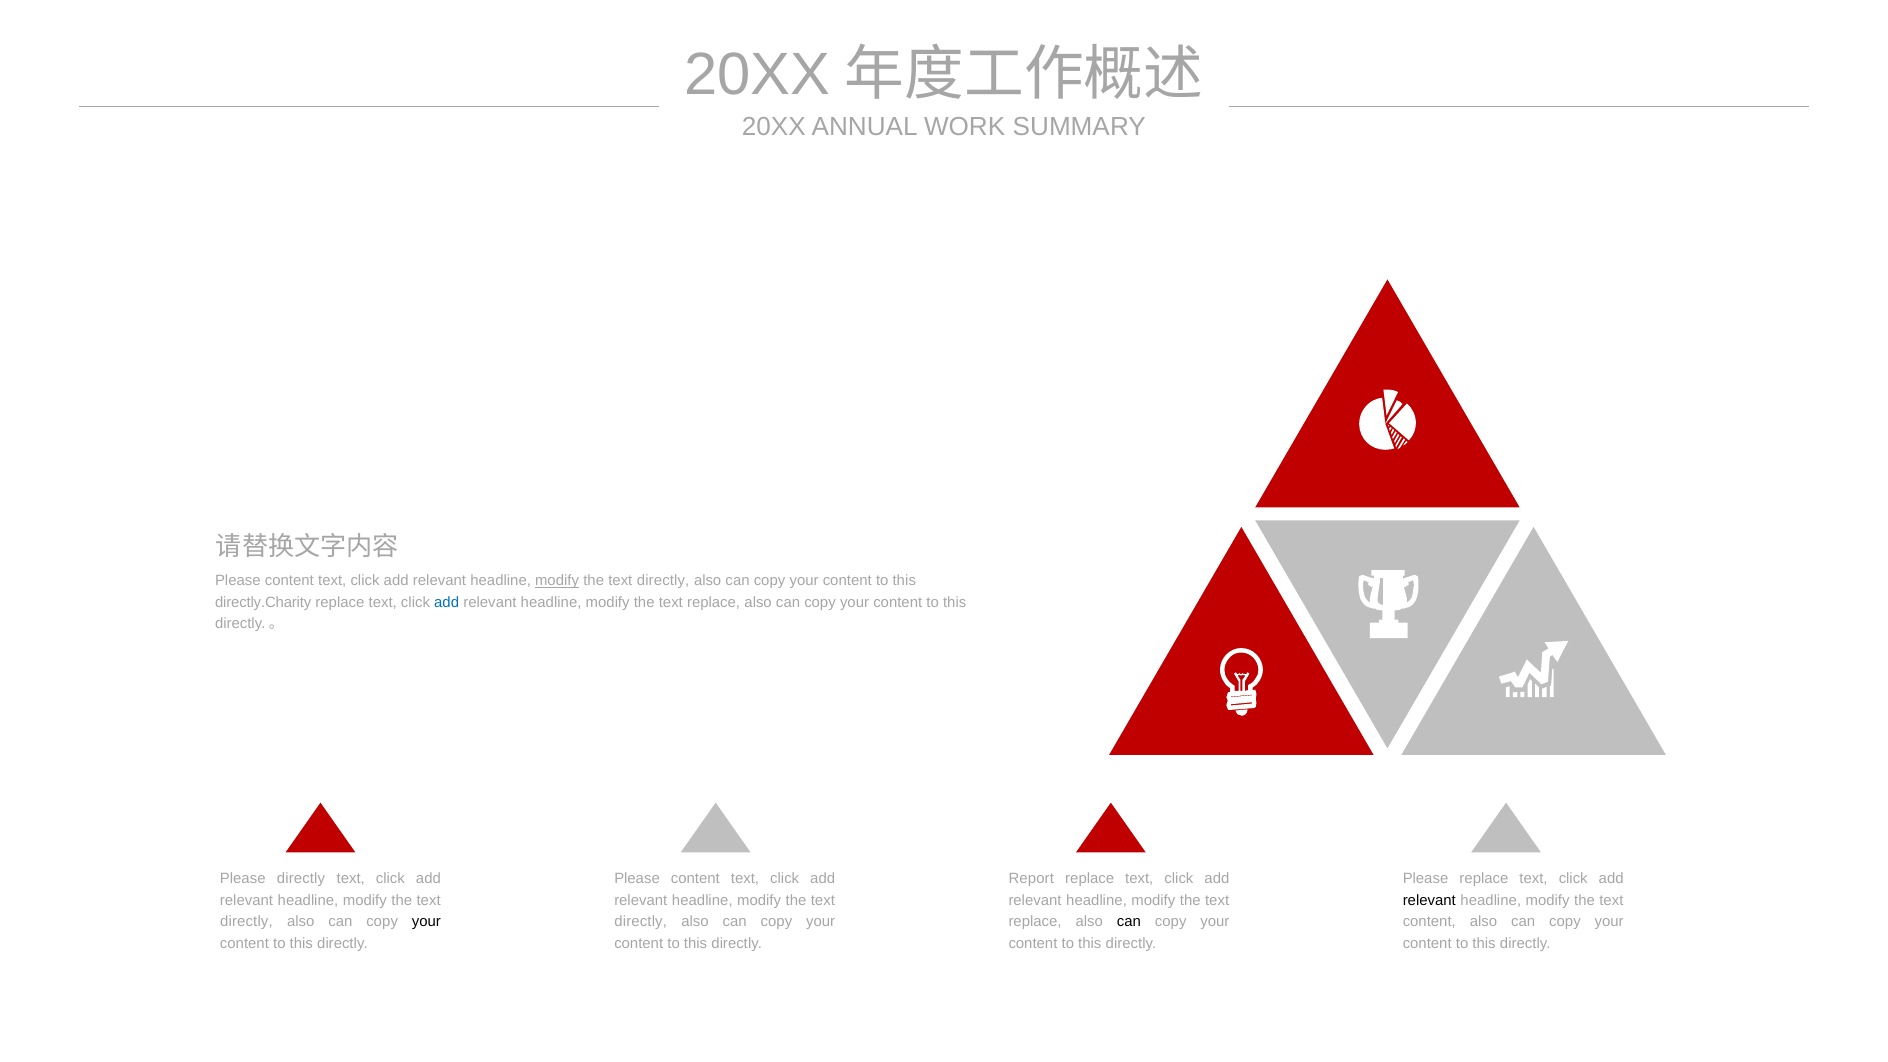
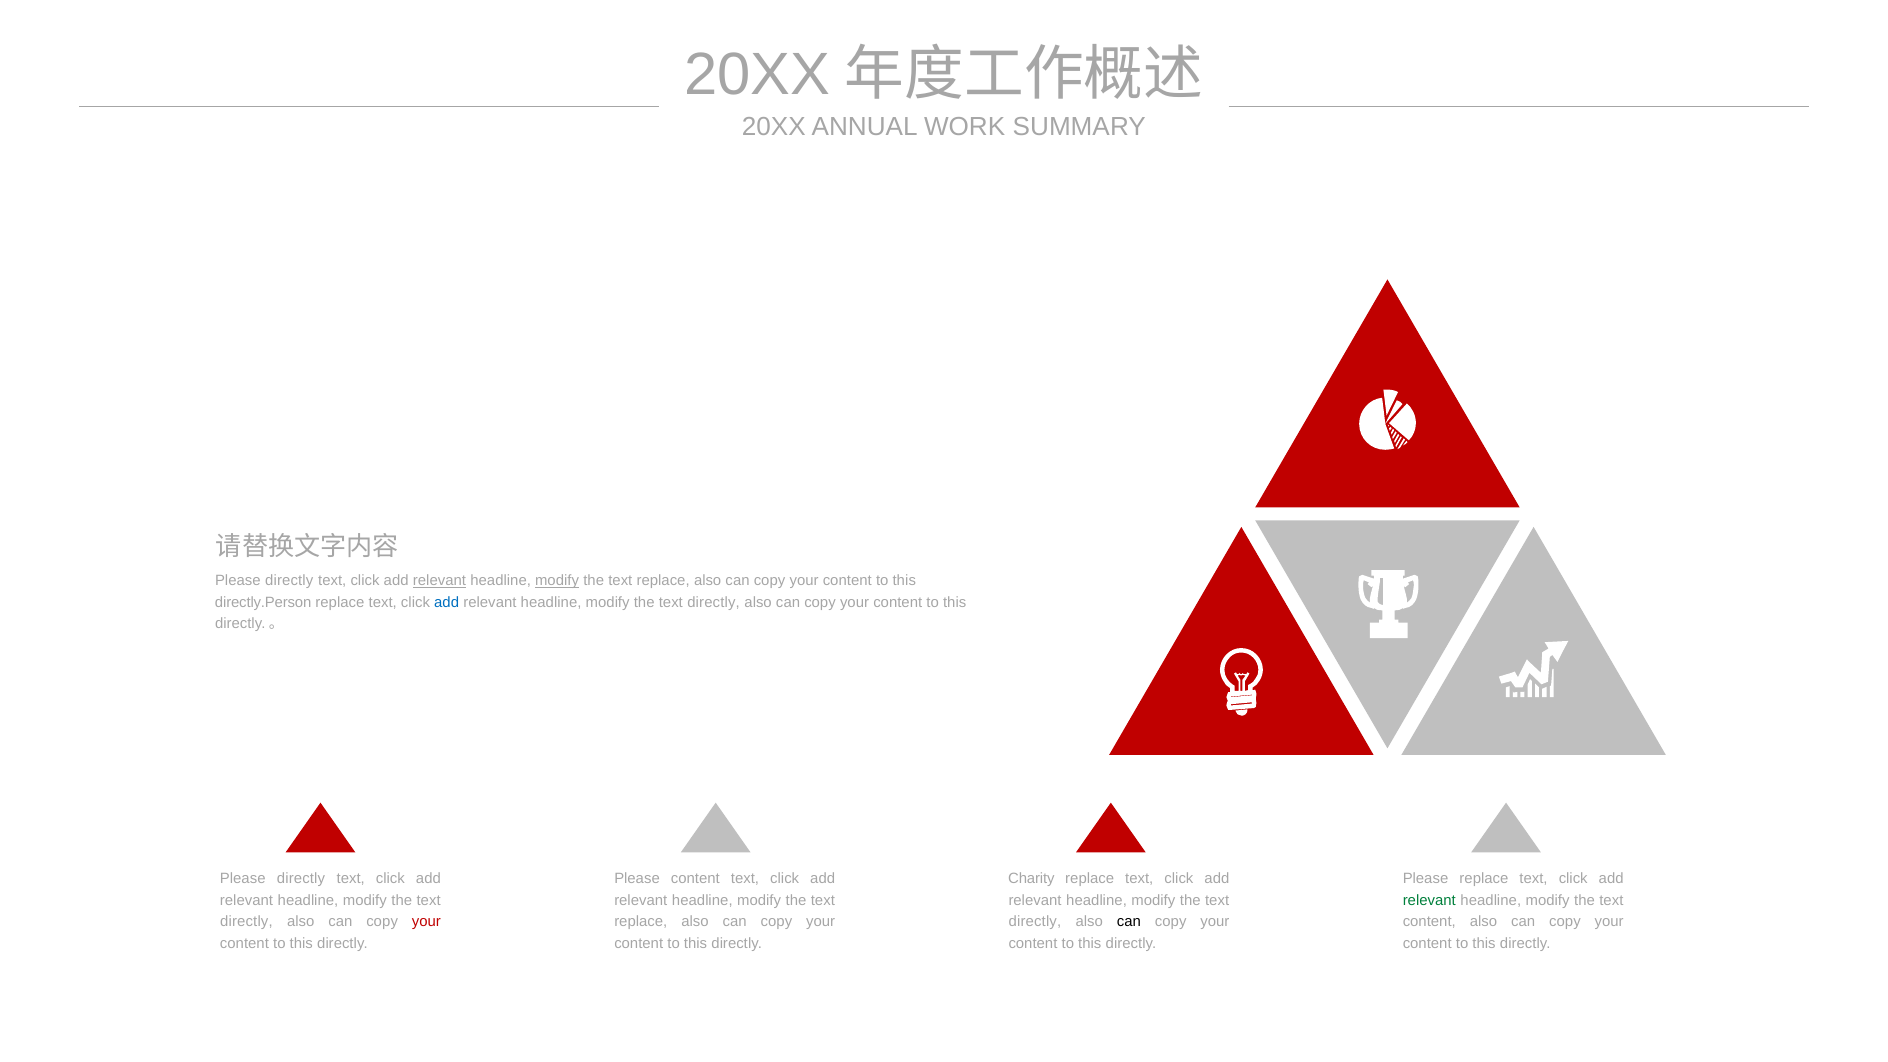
content: content -> directly (289, 581)
relevant underline: none -> present (440, 581)
directly: directly -> replace (663, 581)
directly.Charity: directly.Charity -> directly.Person (263, 602)
replace: replace -> directly (714, 602)
Report: Report -> Charity (1031, 879)
relevant colour: black -> green (1429, 900)
your colour: black -> red (426, 922)
directly: directly -> replace (641, 922)
replace: replace -> directly (1035, 922)
